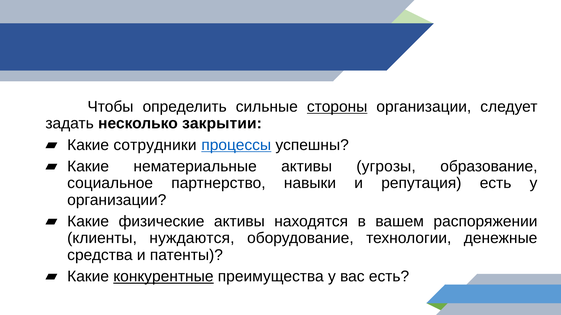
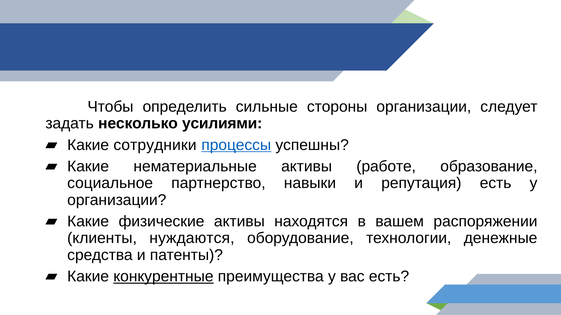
стороны underline: present -> none (337, 107)
закрытии: закрытии -> усилиями (222, 124)
угрозы: угрозы -> работе (386, 167)
